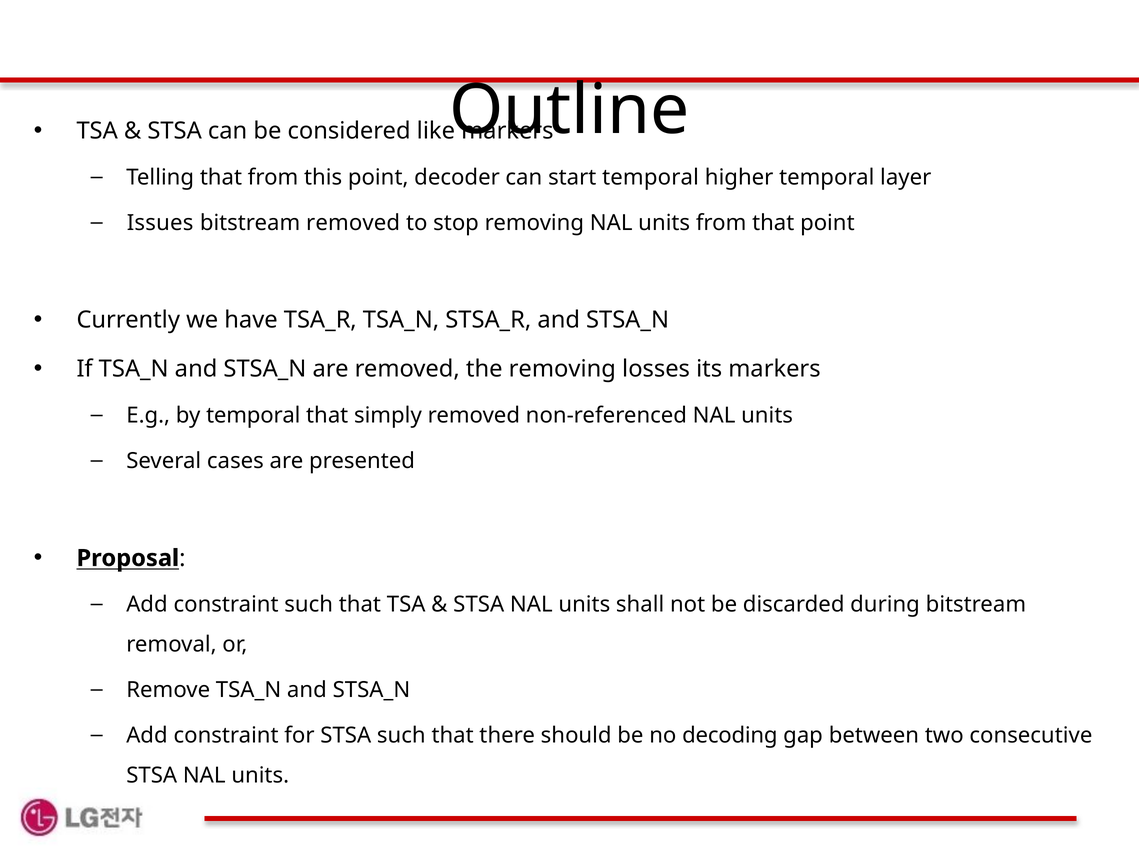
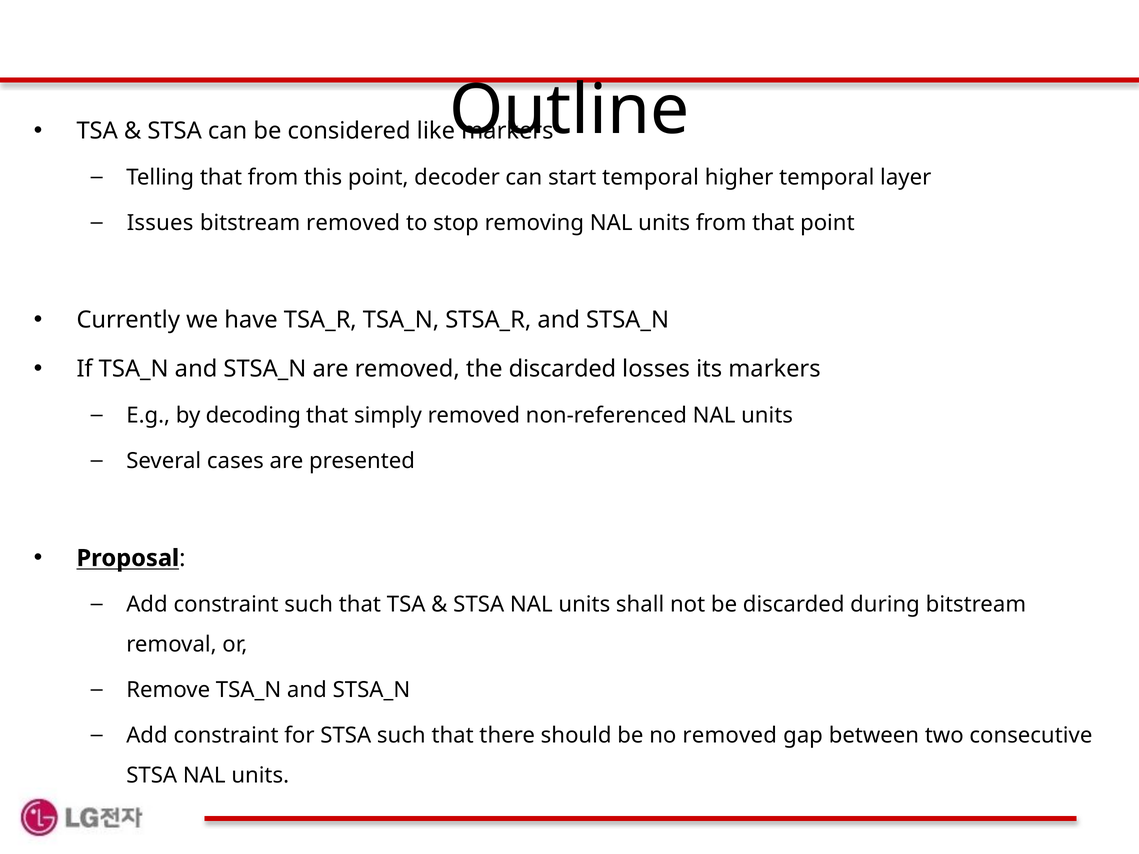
the removing: removing -> discarded (562, 369)
by temporal: temporal -> decoding (253, 416)
no decoding: decoding -> removed (730, 736)
